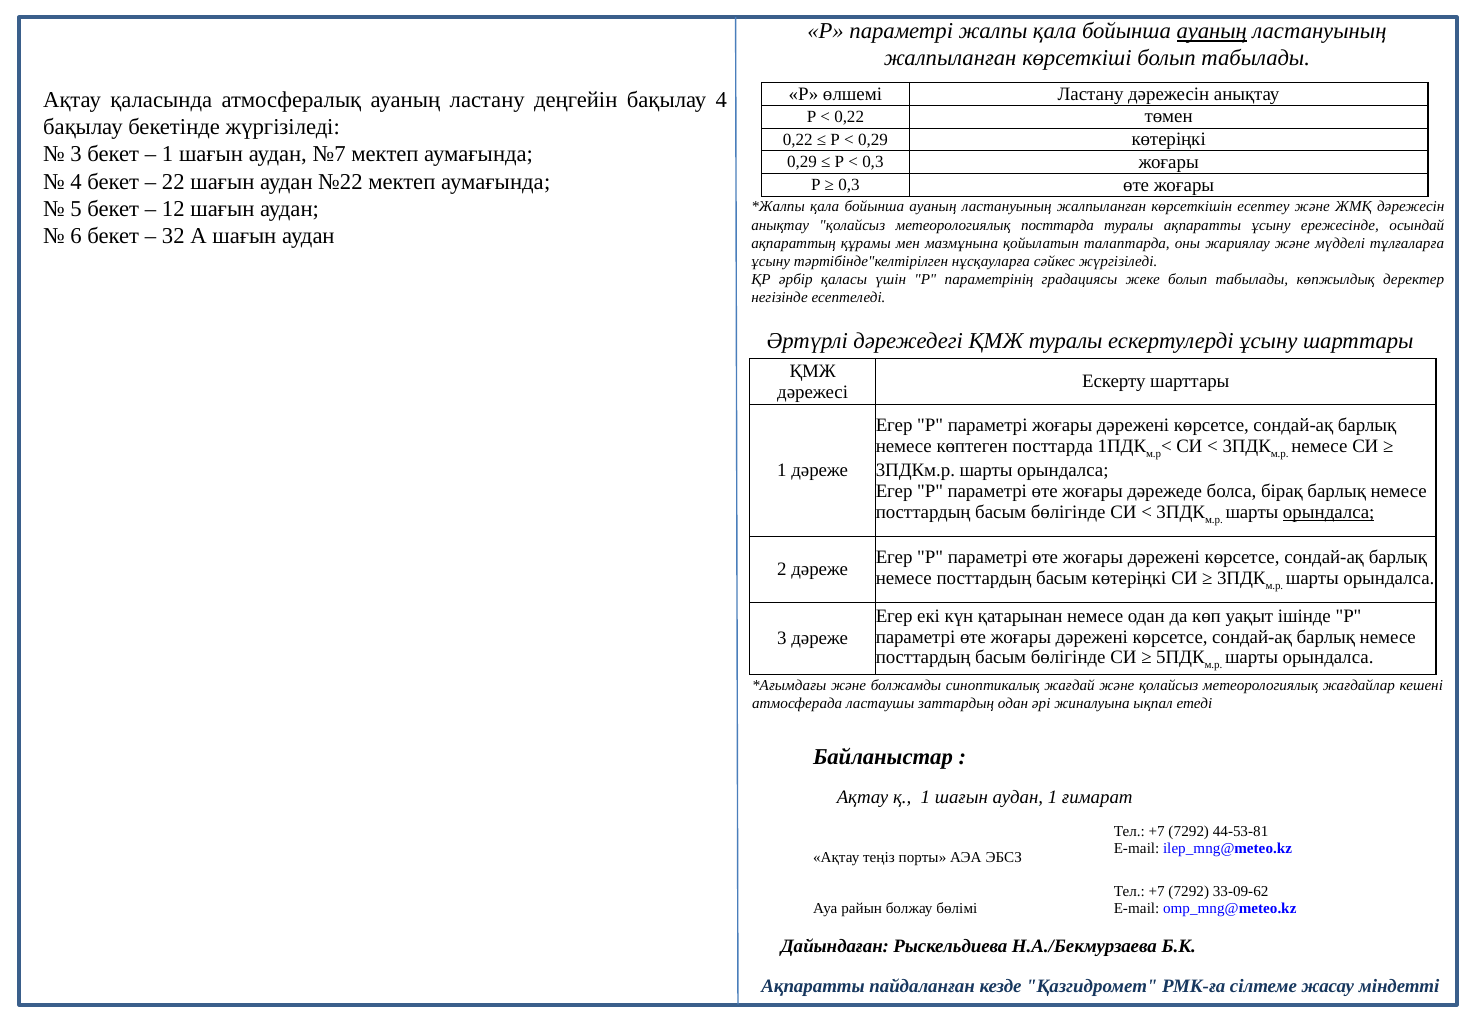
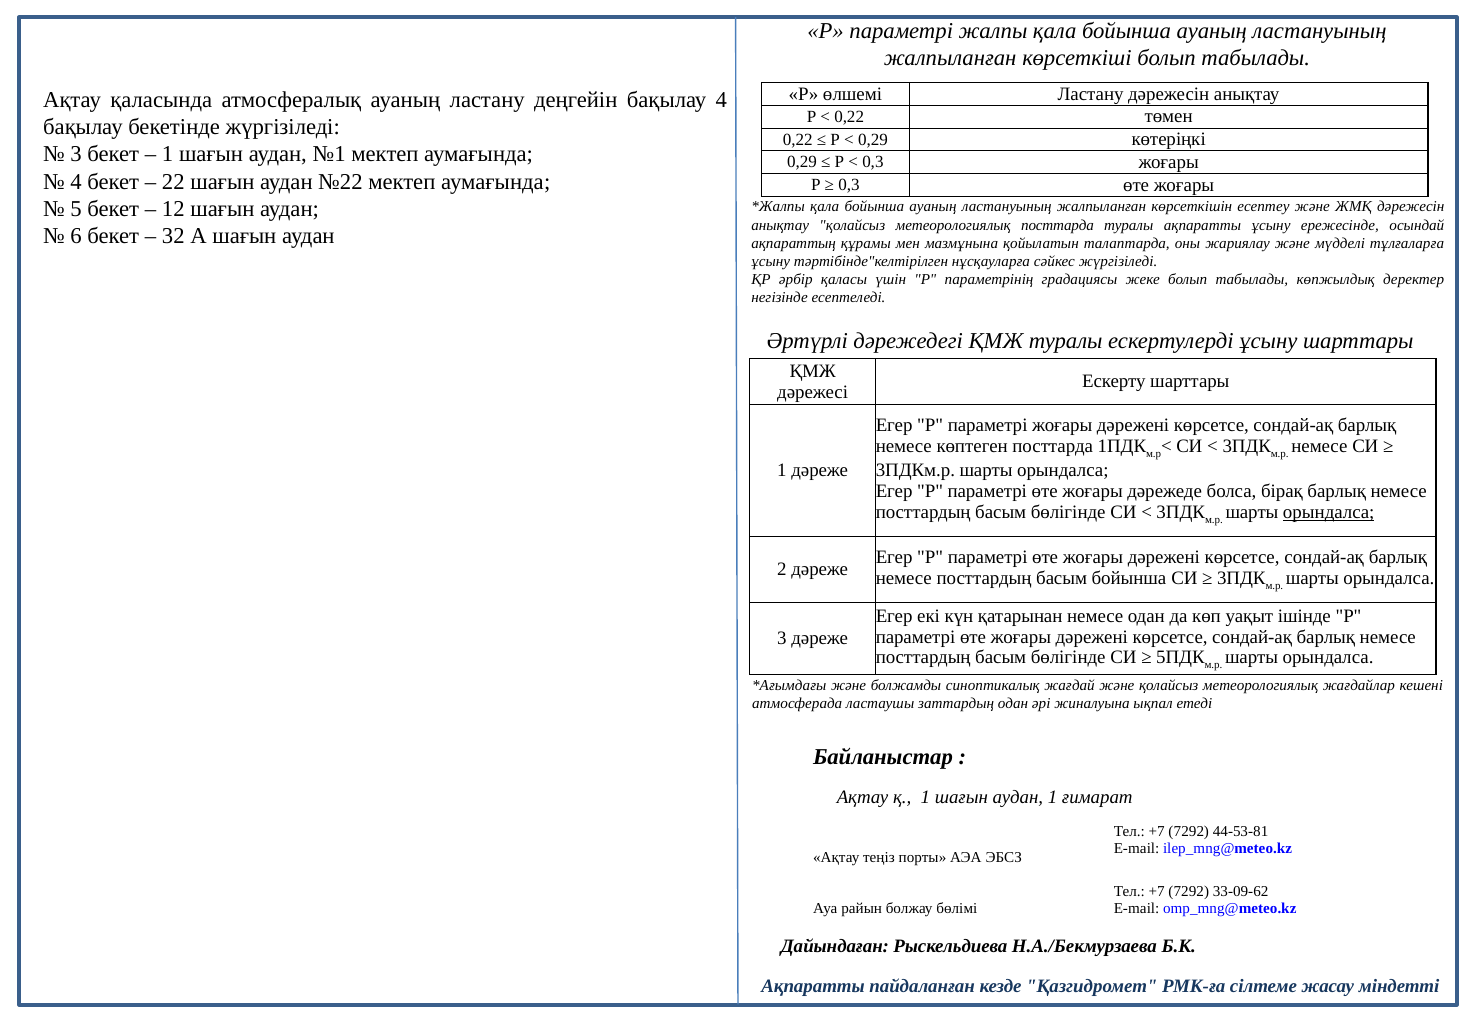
ауаның underline: present -> none (1212, 31)
№7: №7 -> №1 (329, 154)
басым көтеріңкі: көтеріңкі -> бойынша (1129, 578)
